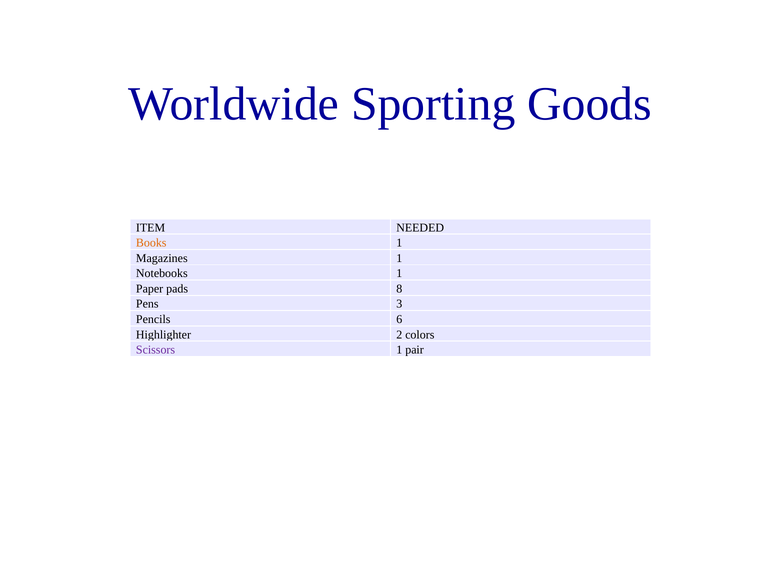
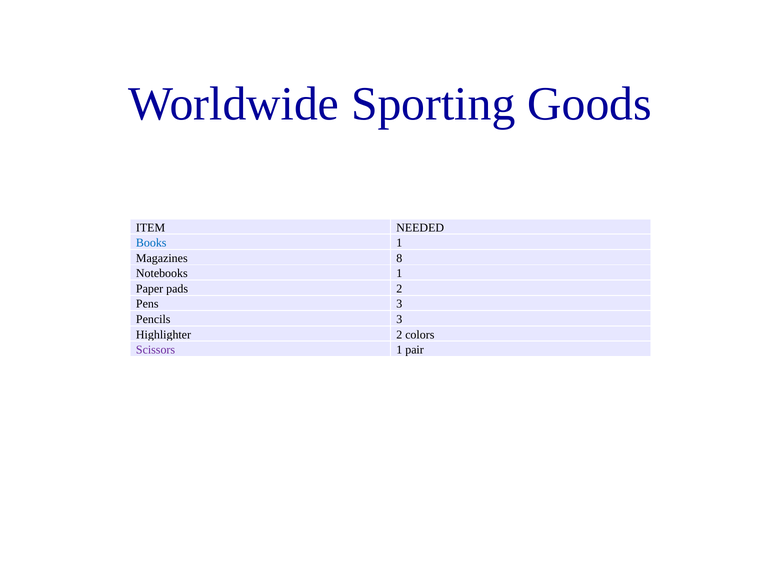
Books colour: orange -> blue (151, 243)
Magazines 1: 1 -> 8 (399, 258)
pads 8: 8 -> 2 (399, 289)
Pencils 6: 6 -> 3 (399, 319)
